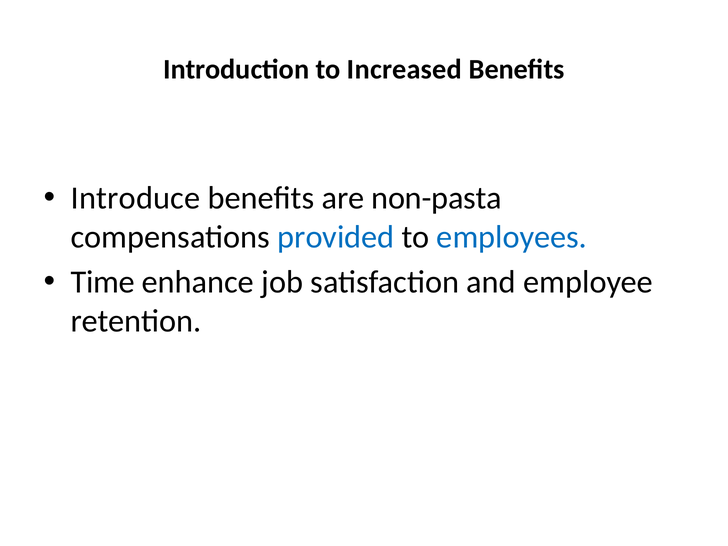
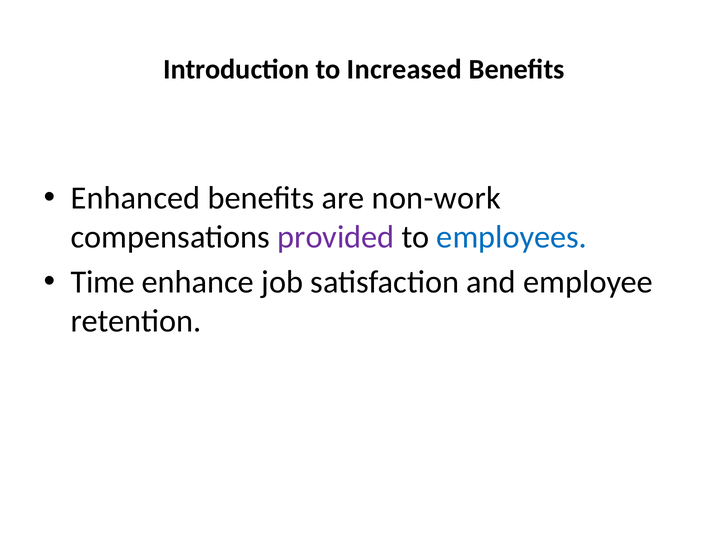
Introduce: Introduce -> Enhanced (136, 198)
non-pasta: non-pasta -> non-work (436, 198)
provided colour: blue -> purple (336, 237)
